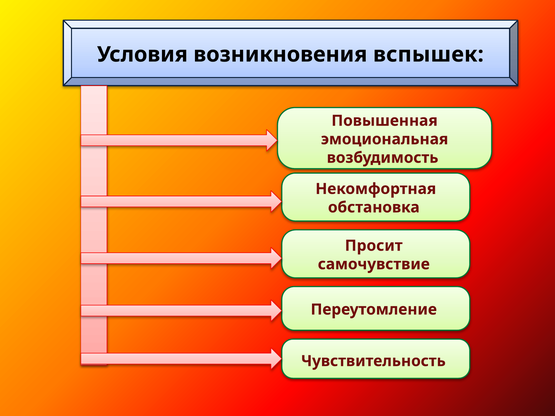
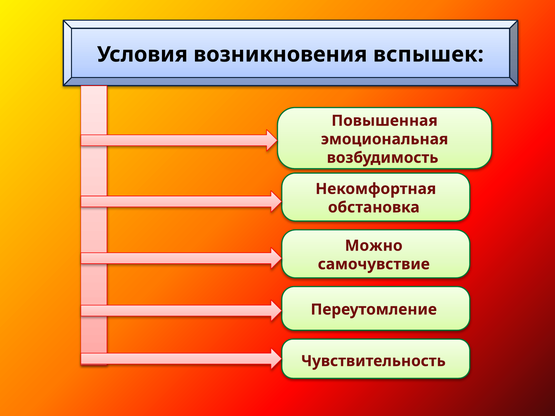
Просит: Просит -> Можно (374, 246)
